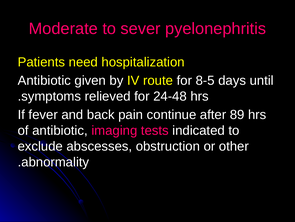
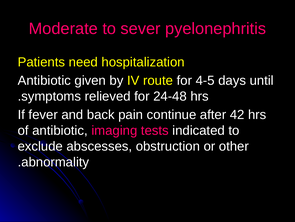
8-5: 8-5 -> 4-5 (205, 80)
89: 89 -> 42 (237, 114)
